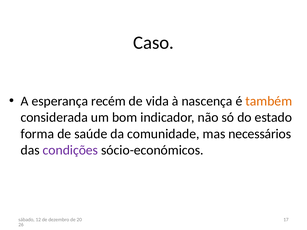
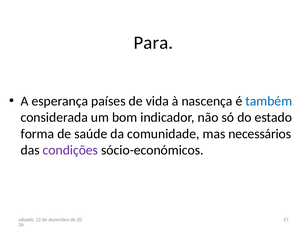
Caso: Caso -> Para (153, 43)
recém: recém -> países (108, 101)
também colour: orange -> blue (269, 101)
